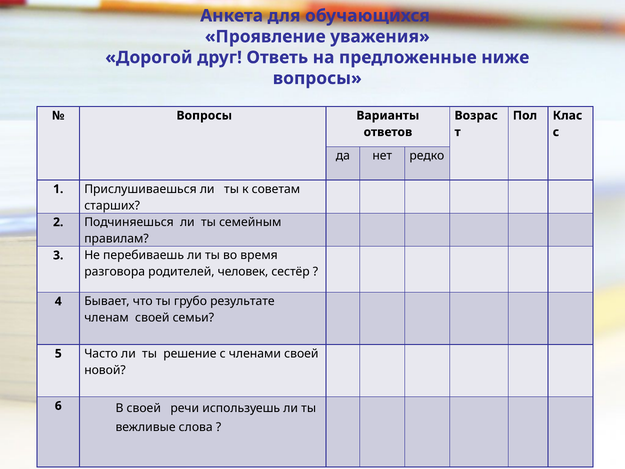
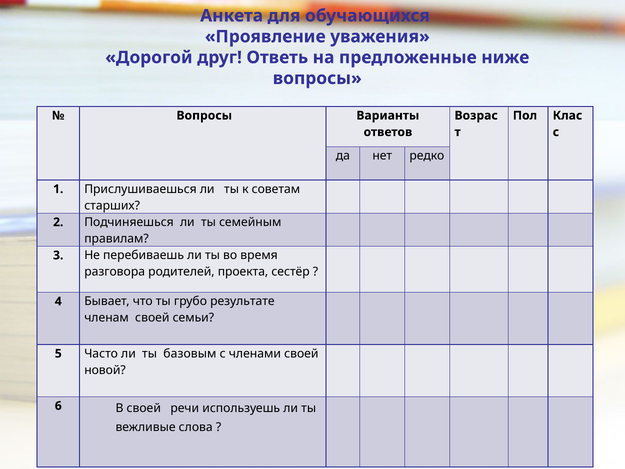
человек: человек -> проекта (243, 272)
решение: решение -> базовым (190, 353)
